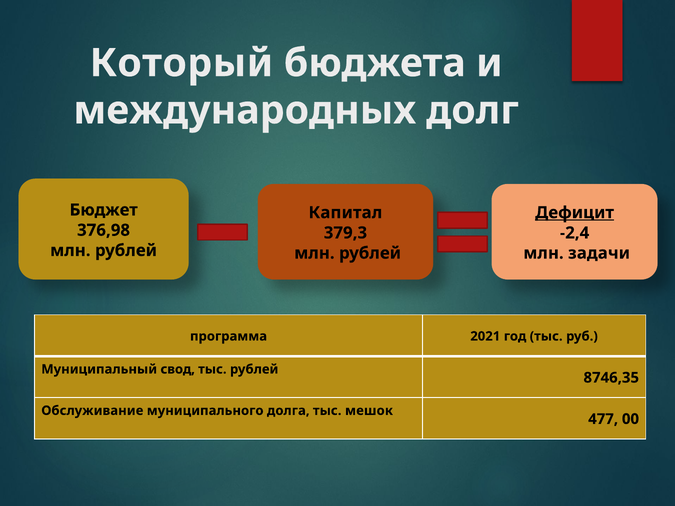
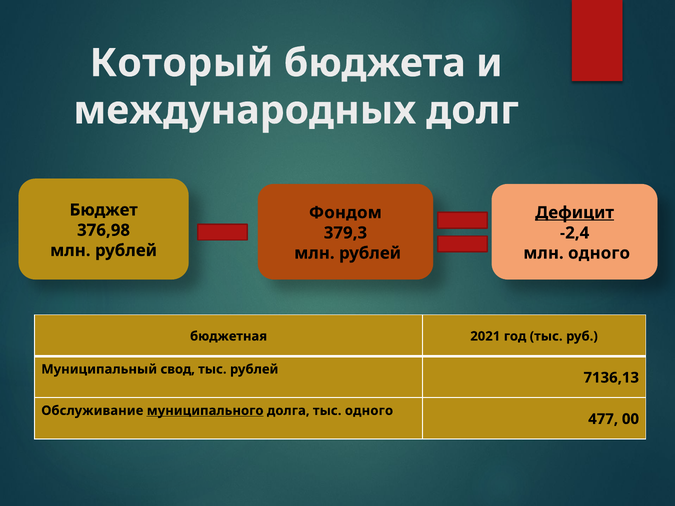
Капитал: Капитал -> Фондом (345, 213)
млн задачи: задачи -> одного (599, 253)
программа: программа -> бюджетная (229, 336)
8746,35: 8746,35 -> 7136,13 (611, 378)
муниципального underline: none -> present (205, 411)
тыс мешок: мешок -> одного (369, 411)
